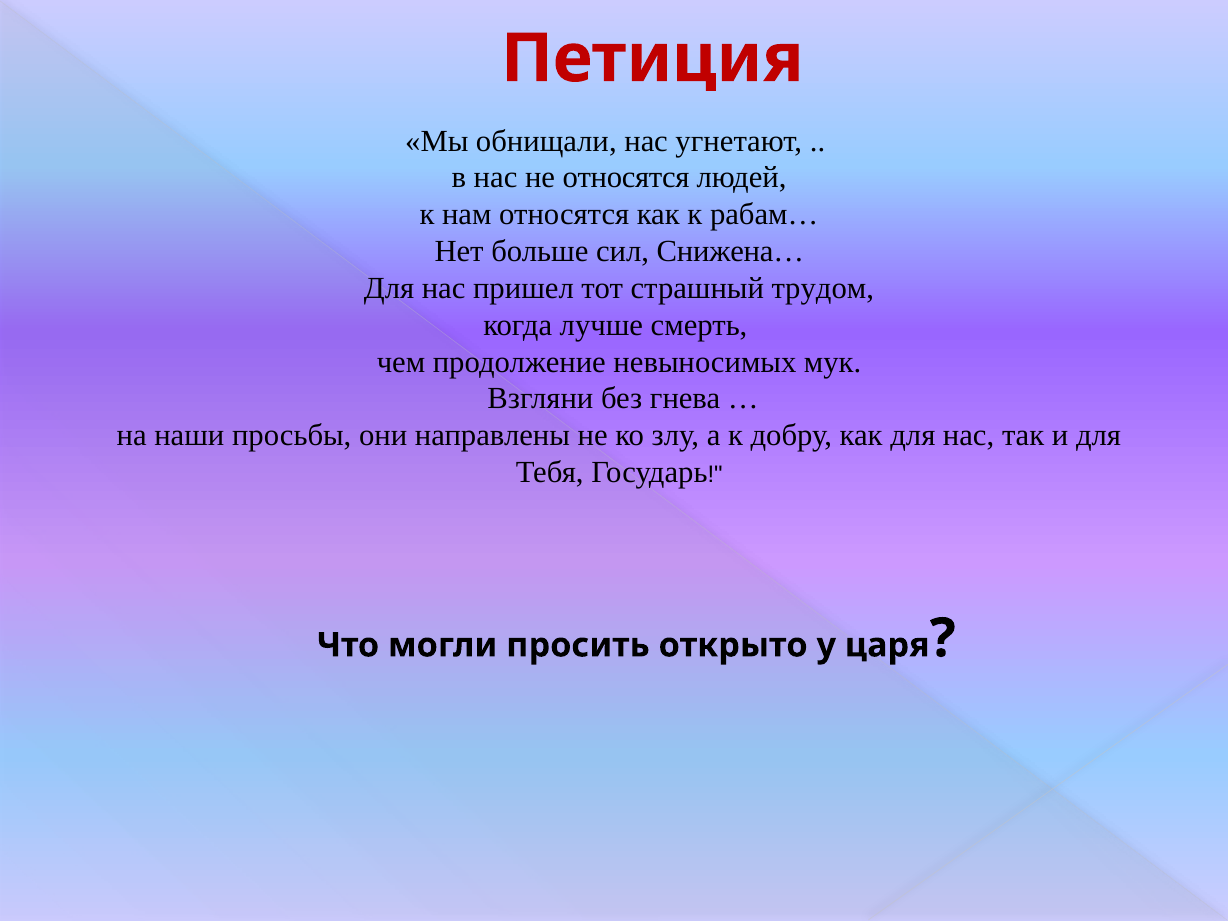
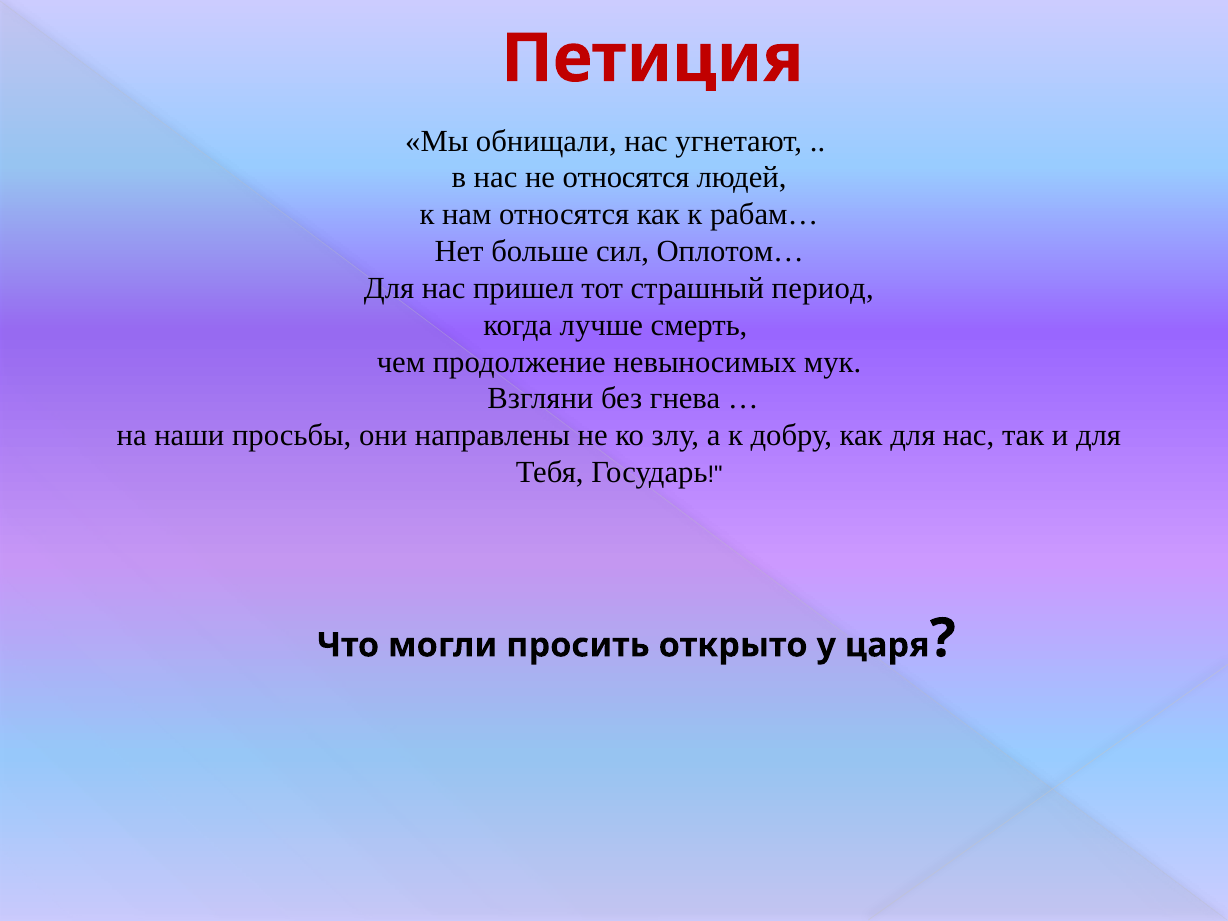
Снижена…: Снижена… -> Оплотом… (730, 251)
трудом: трудом -> период (823, 288)
